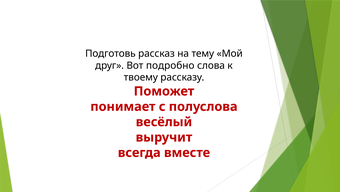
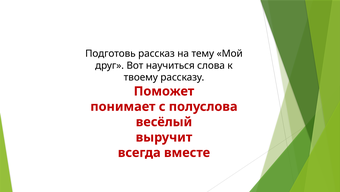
подробно: подробно -> научиться (170, 65)
